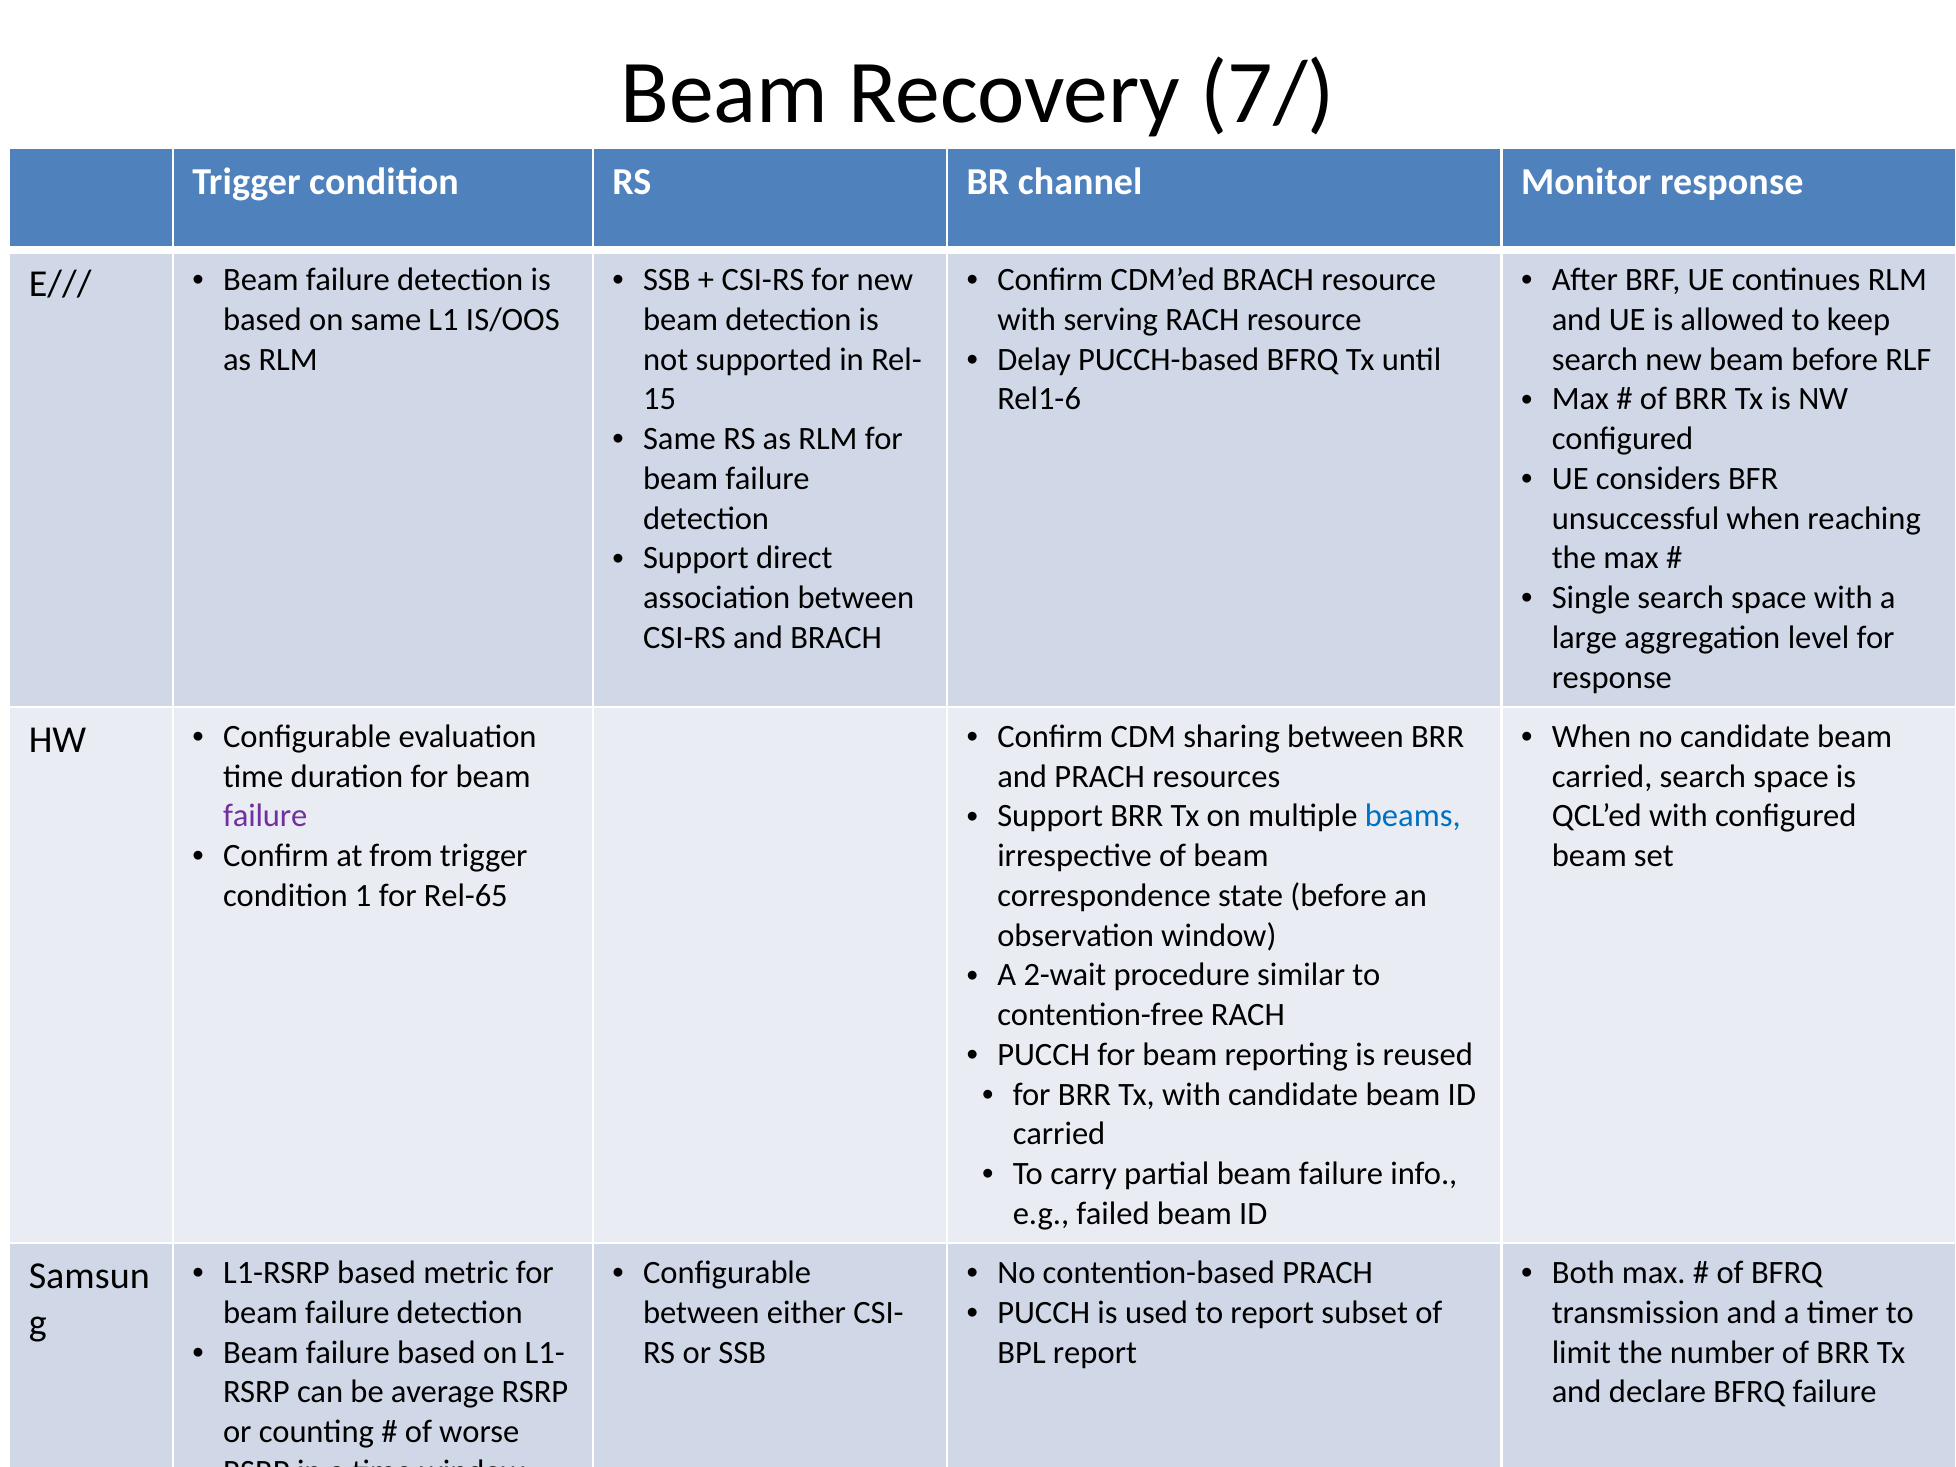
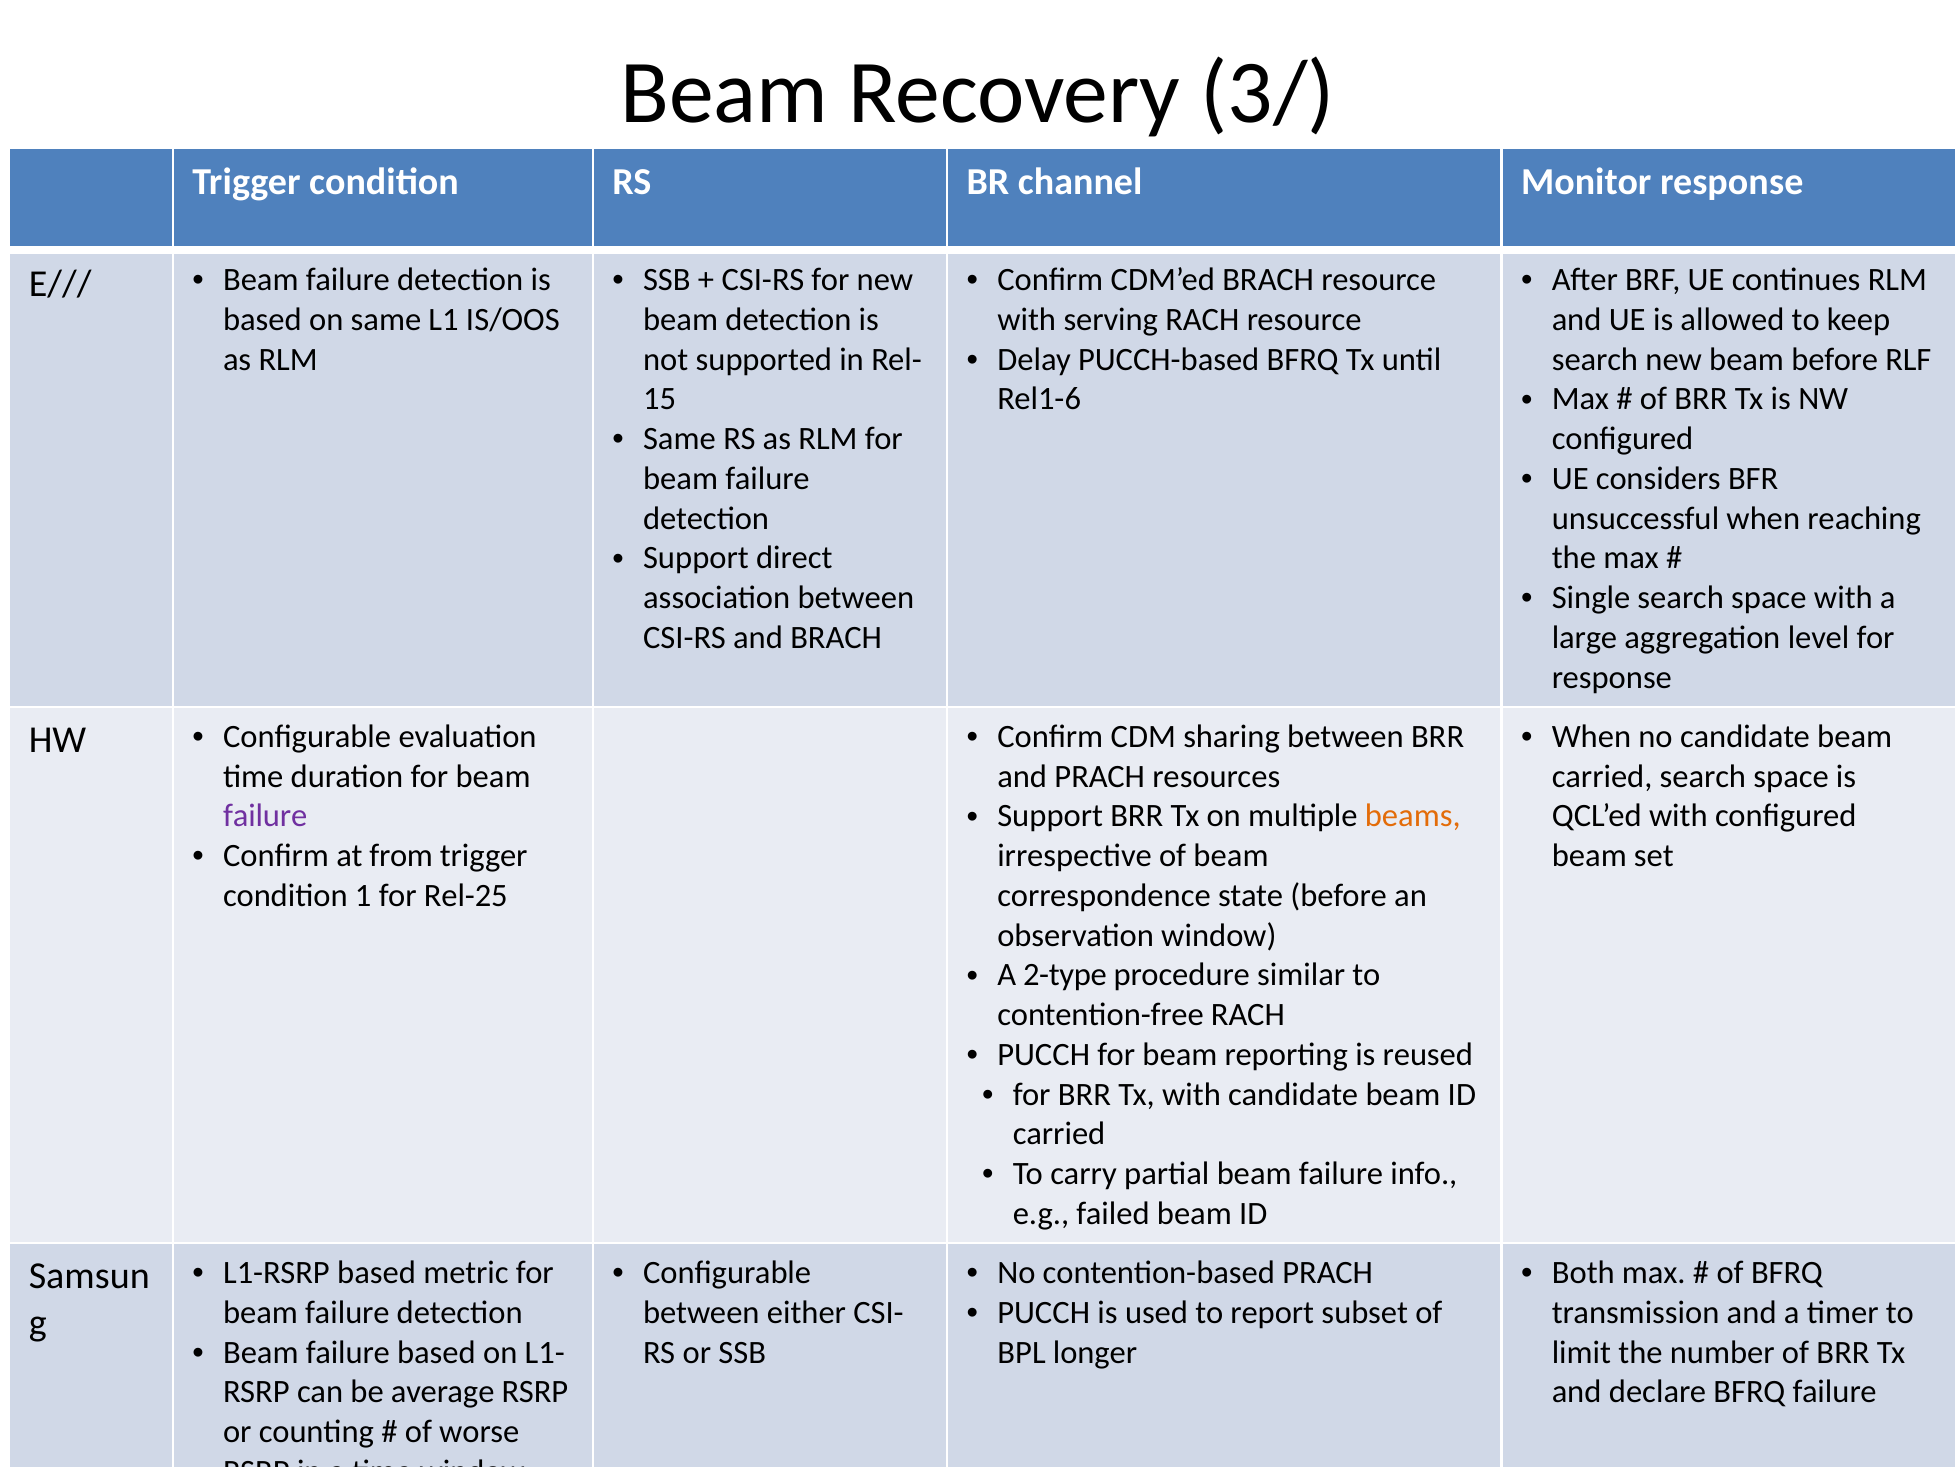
7/: 7/ -> 3/ (1268, 93)
beams colour: blue -> orange (1413, 816)
Rel-65: Rel-65 -> Rel-25 (466, 896)
2-wait: 2-wait -> 2-type (1065, 975)
BPL report: report -> longer (1095, 1352)
